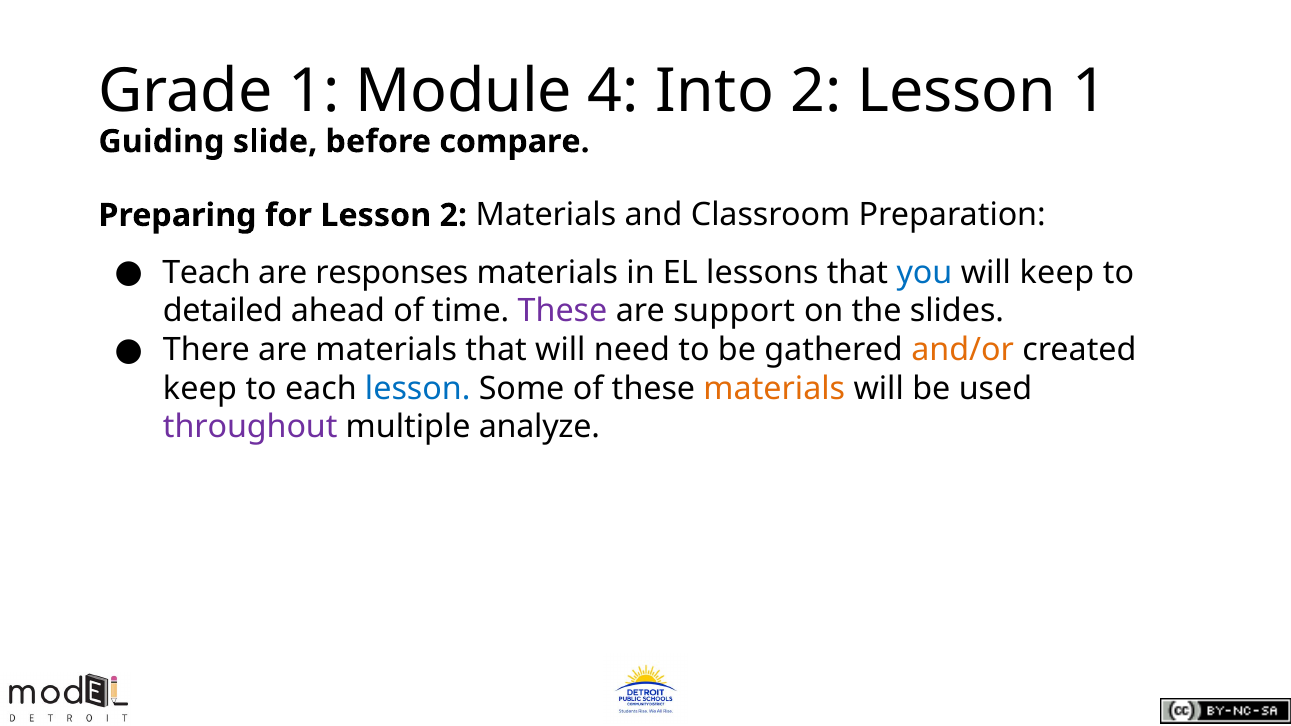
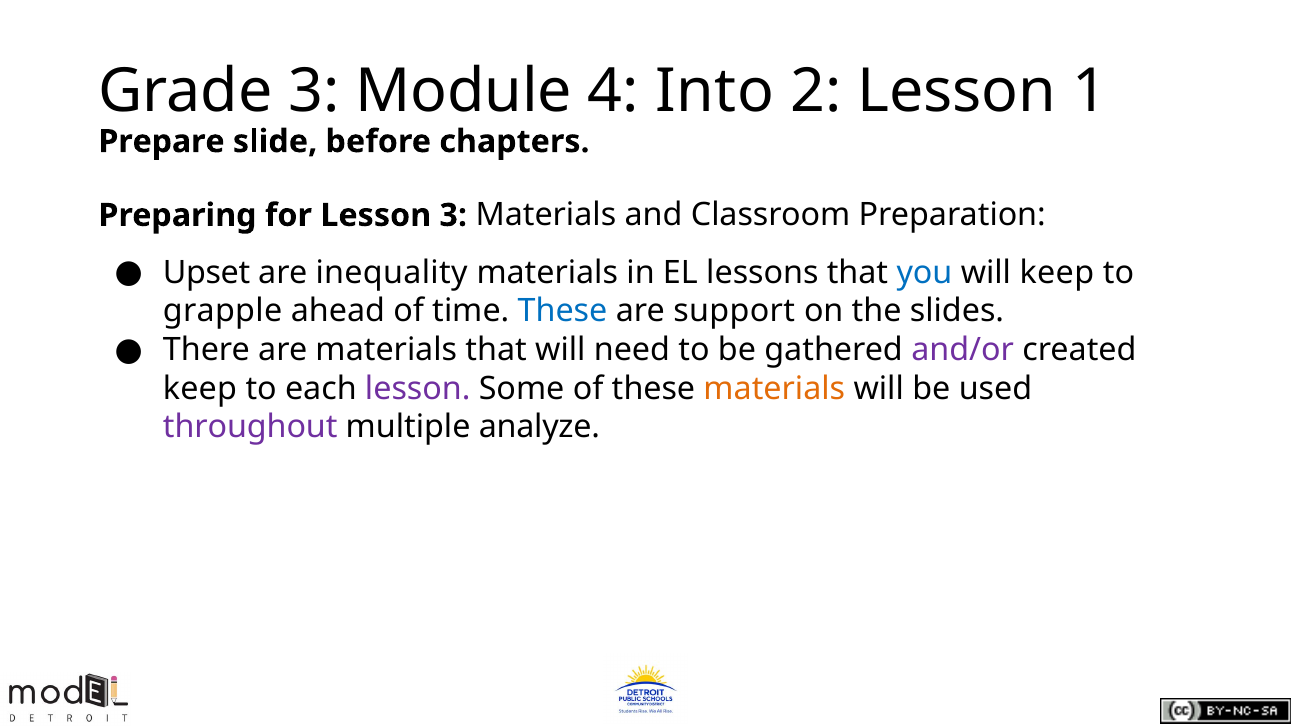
Grade 1: 1 -> 3 (314, 91)
Guiding: Guiding -> Prepare (162, 142)
compare: compare -> chapters (514, 142)
Lesson 2: 2 -> 3 (453, 215)
Teach: Teach -> Upset (207, 273)
responses: responses -> inequality (392, 273)
detailed: detailed -> grapple (223, 311)
These colour: purple -> blue (562, 311)
and/or colour: orange -> purple (963, 350)
lesson colour: blue -> purple (418, 389)
